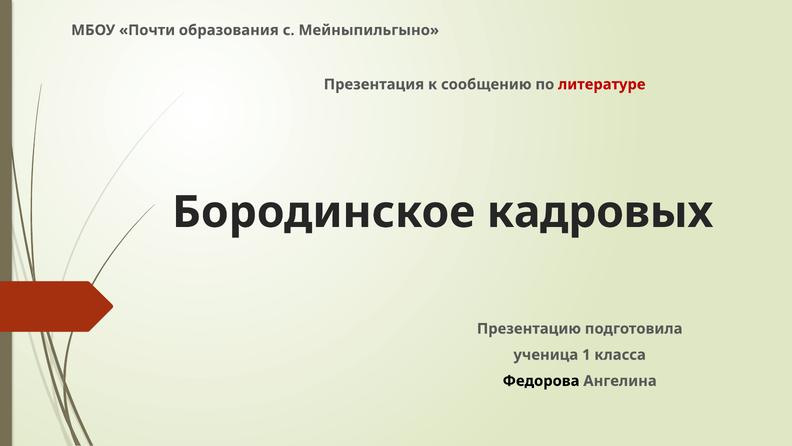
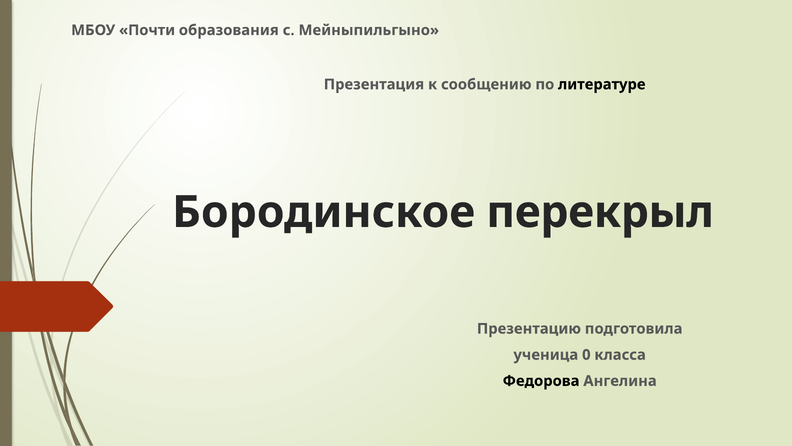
литературе colour: red -> black (602, 84)
кадровых: кадровых -> перекрыл (600, 212)
1: 1 -> 0 (586, 354)
